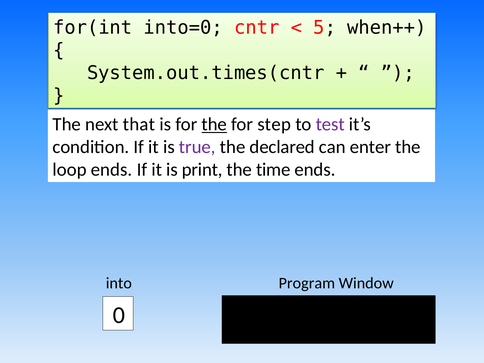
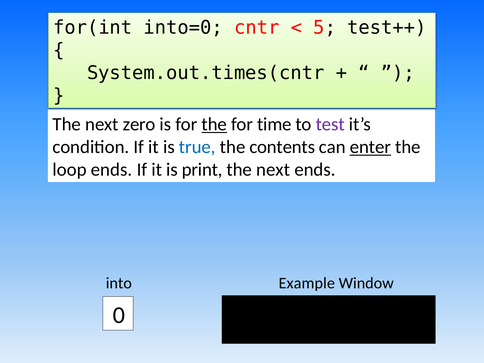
when++: when++ -> test++ (387, 28)
that: that -> zero (139, 124)
step: step -> time (274, 124)
true colour: purple -> blue (197, 147)
declared: declared -> contents (282, 147)
enter underline: none -> present (370, 147)
time: time -> next (273, 170)
Program: Program -> Example (307, 283)
